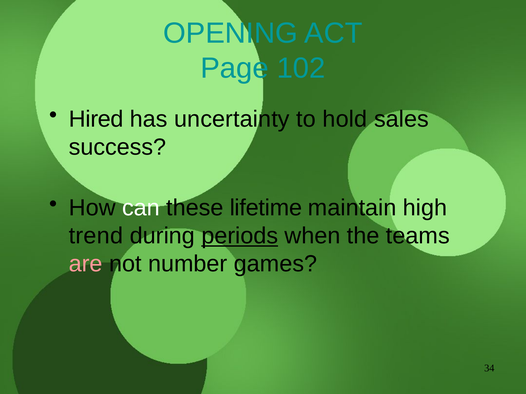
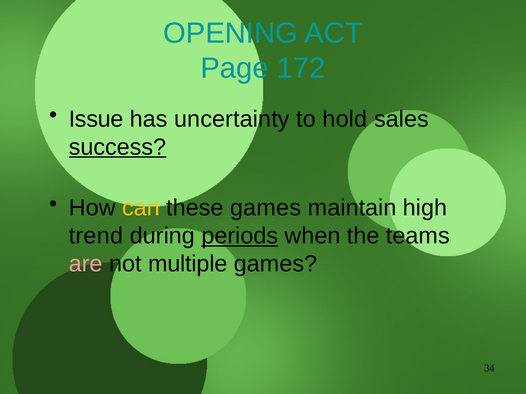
102: 102 -> 172 (301, 68)
Hired: Hired -> Issue (96, 119)
success underline: none -> present (118, 147)
can colour: white -> yellow (141, 208)
these lifetime: lifetime -> games (266, 208)
number: number -> multiple (188, 264)
